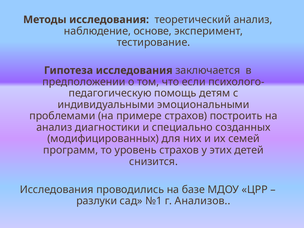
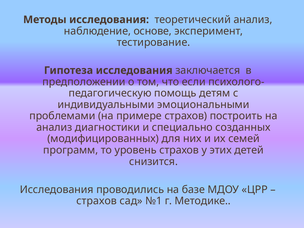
разлуки: разлуки -> страхов (97, 201)
Анализов: Анализов -> Методике (203, 201)
